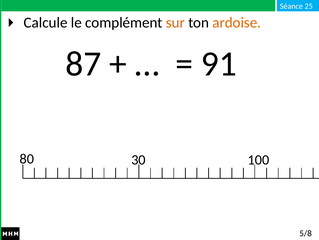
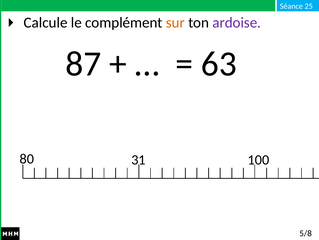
ardoise colour: orange -> purple (237, 22)
91: 91 -> 63 (219, 64)
30: 30 -> 31 (138, 159)
